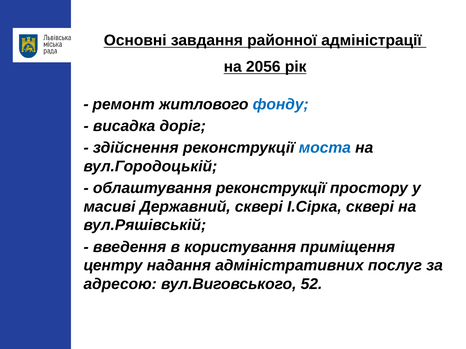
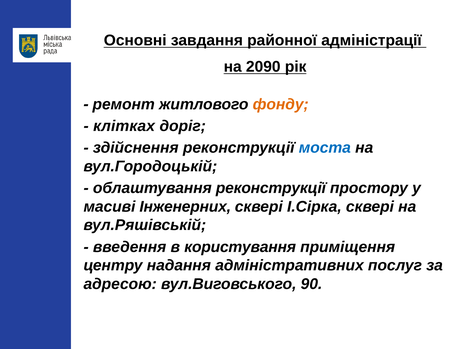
2056: 2056 -> 2090 (263, 67)
фонду colour: blue -> orange (281, 104)
висадка: висадка -> клітках (124, 126)
Державний: Державний -> Інженерних (185, 207)
52: 52 -> 90 (311, 285)
